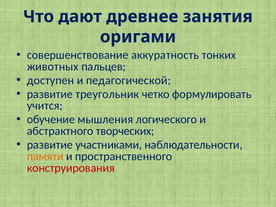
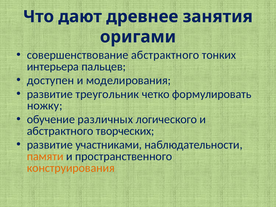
совершенствование аккуратность: аккуратность -> абстрактного (165, 55)
животных: животных -> интерьера (53, 67)
педагогической: педагогической -> моделирования (129, 80)
учится: учится -> ножку (45, 106)
мышления: мышления -> различных (105, 119)
конструирования colour: red -> orange (71, 168)
